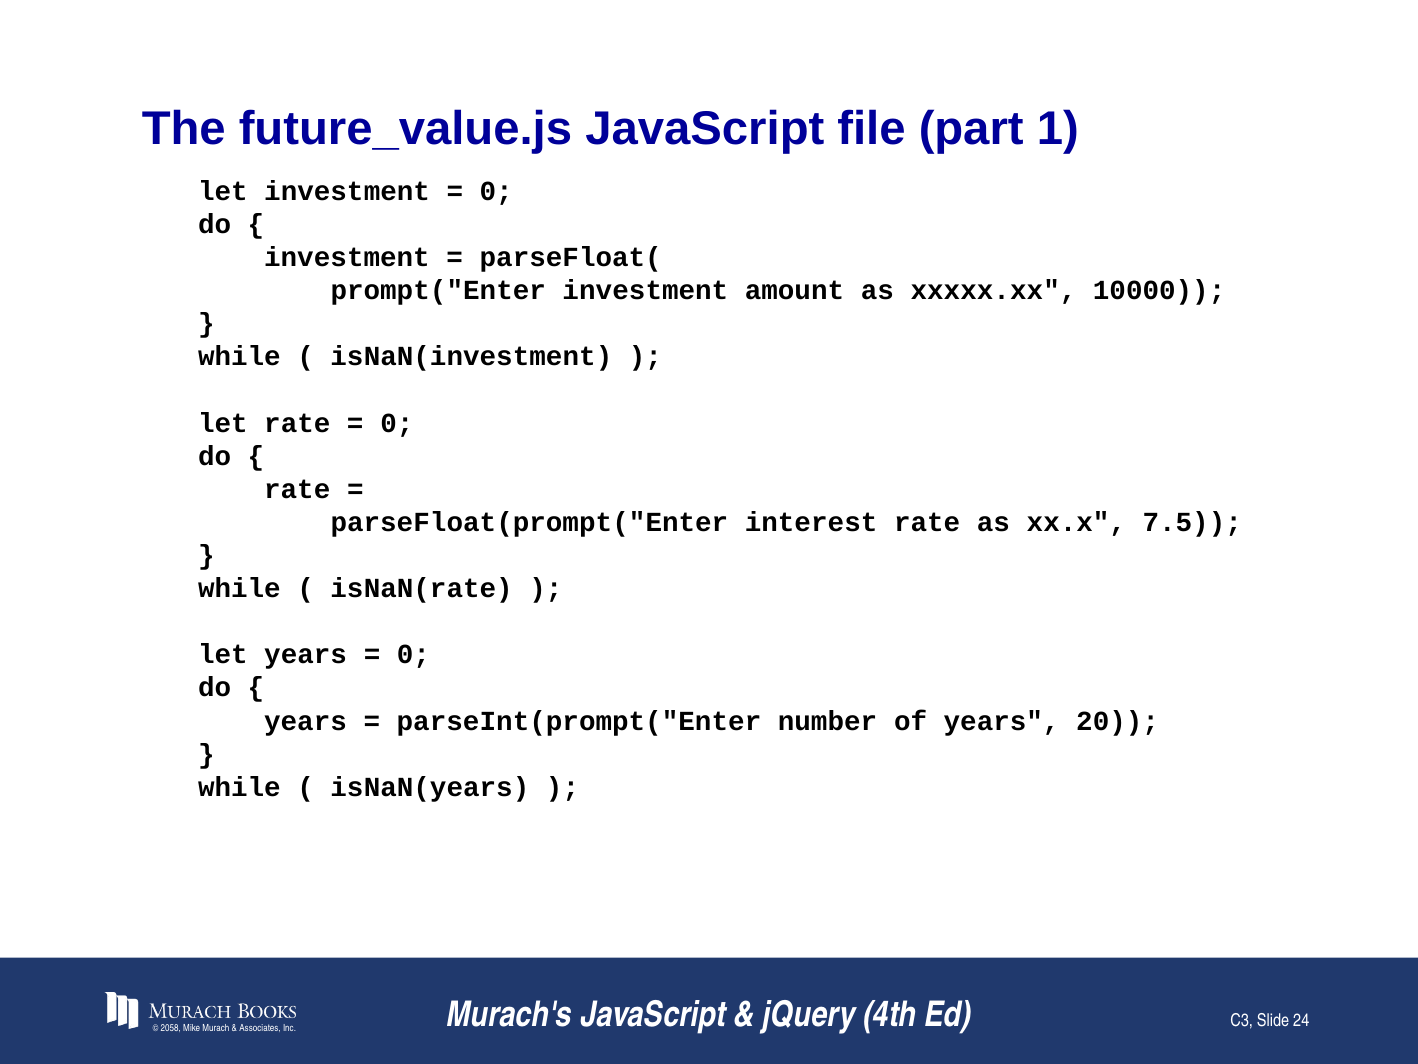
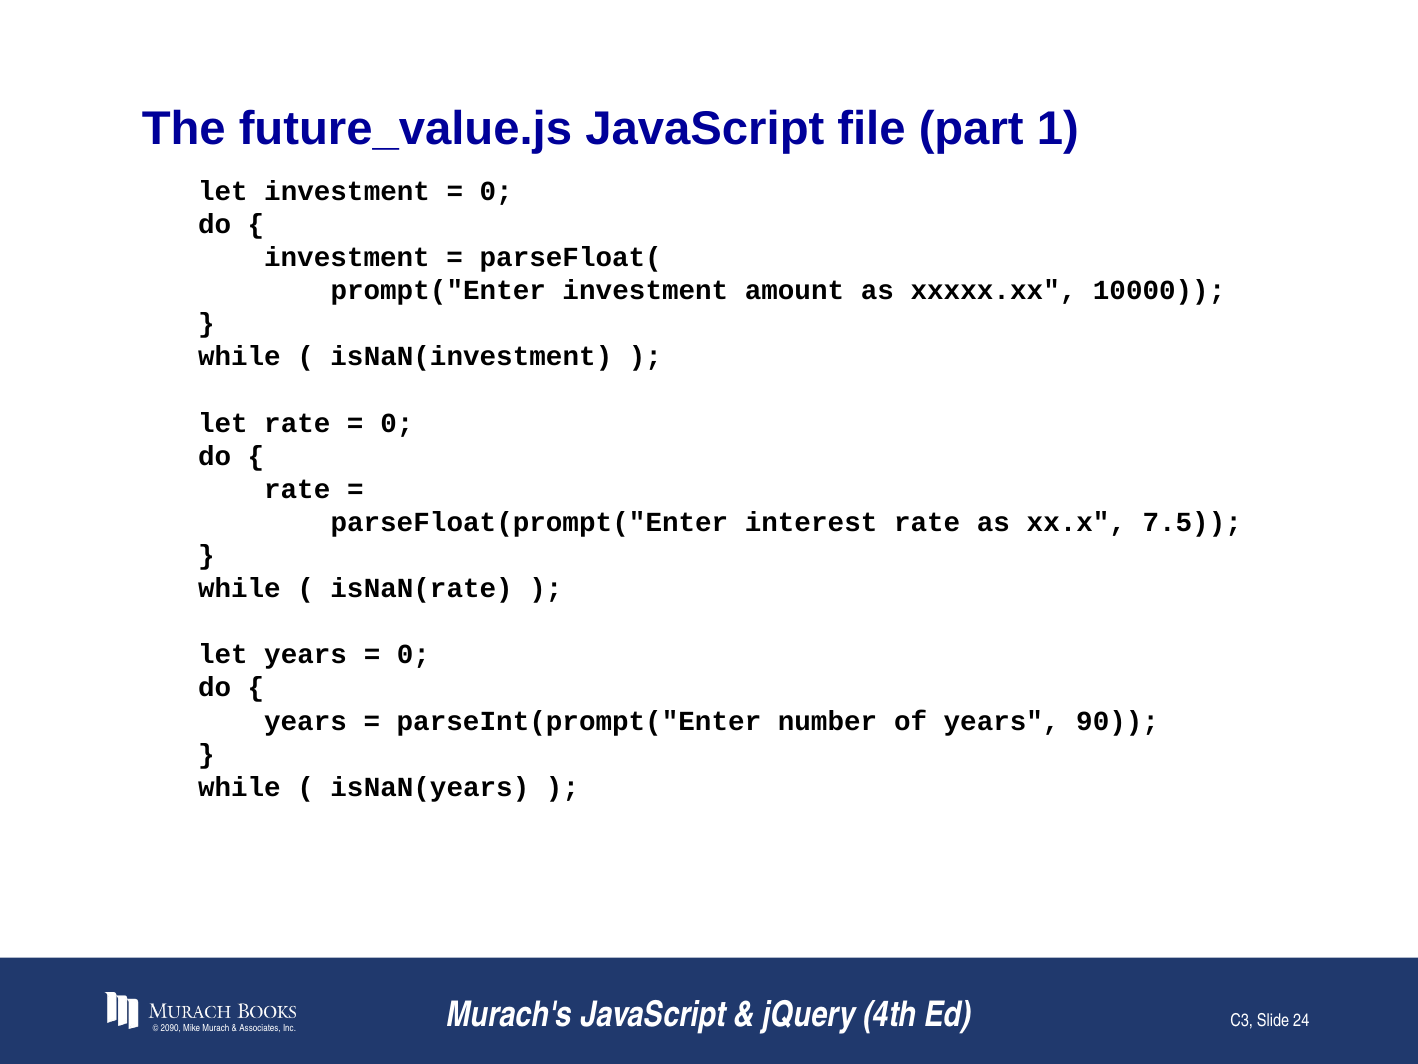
20: 20 -> 90 (1118, 721)
2058: 2058 -> 2090 (171, 1028)
